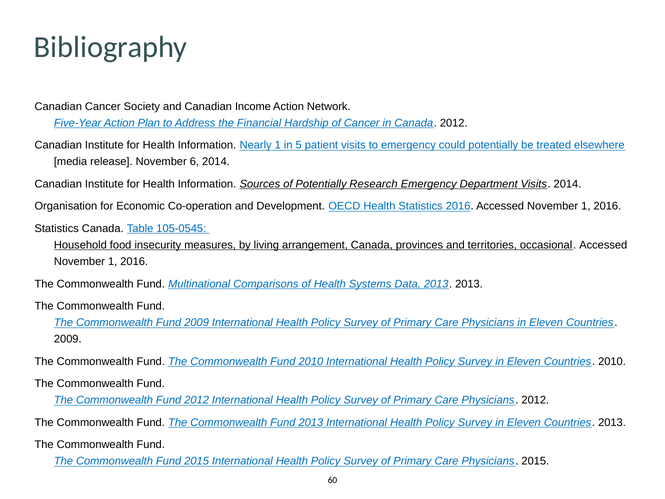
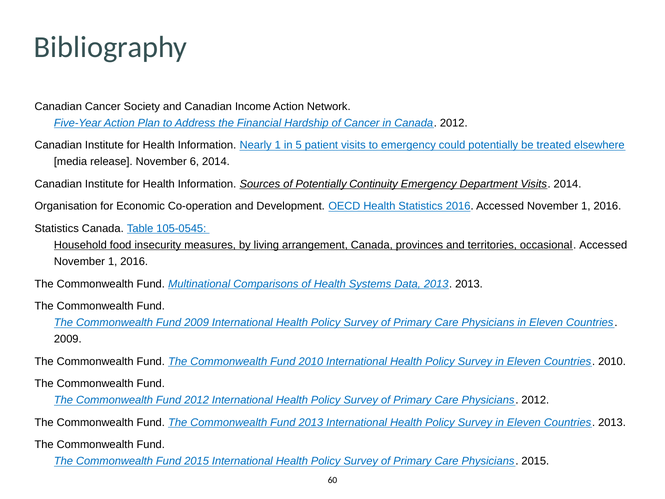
Research: Research -> Continuity (374, 184)
